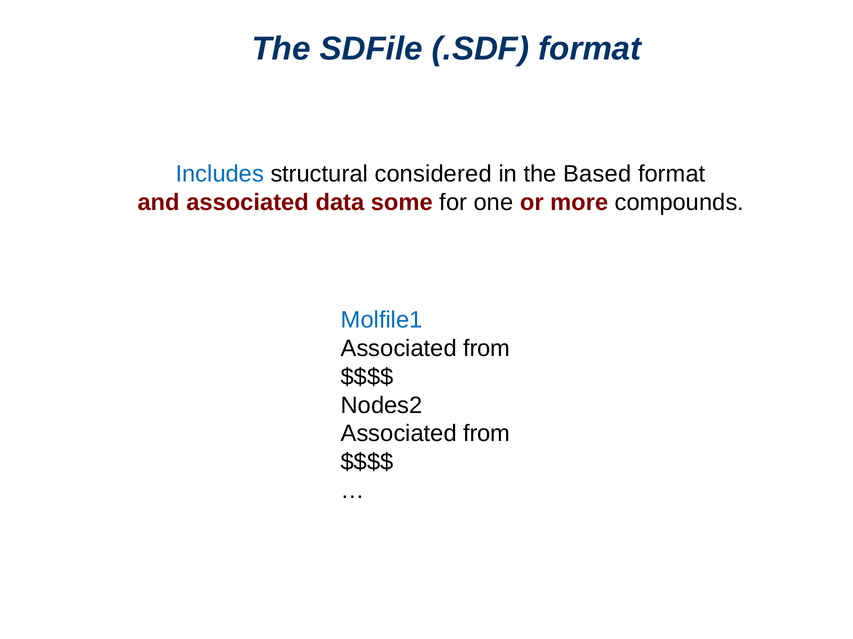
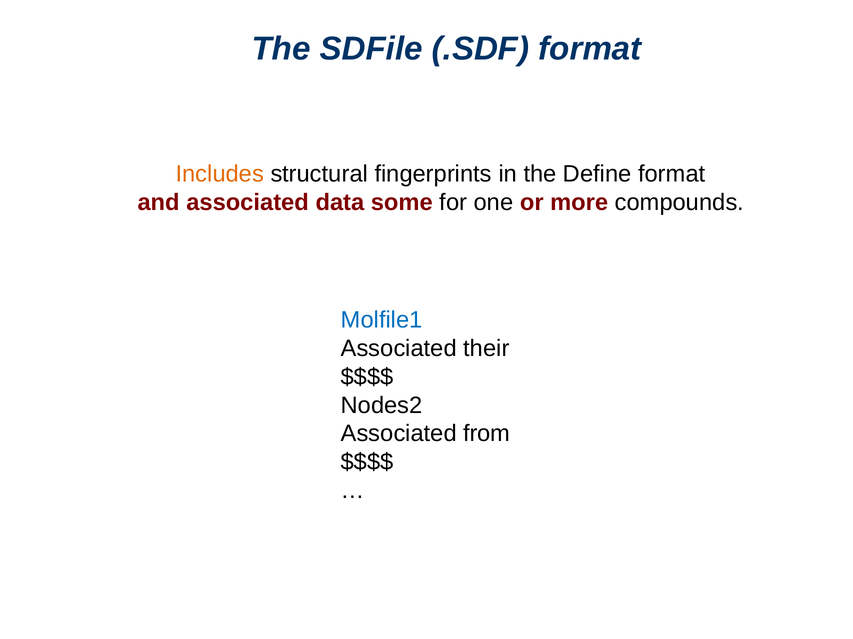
Includes colour: blue -> orange (220, 174)
considered: considered -> fingerprints (433, 174)
Based: Based -> Define (597, 174)
from: from -> their (486, 349)
